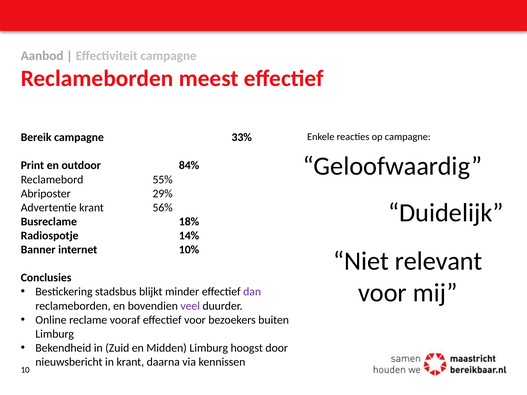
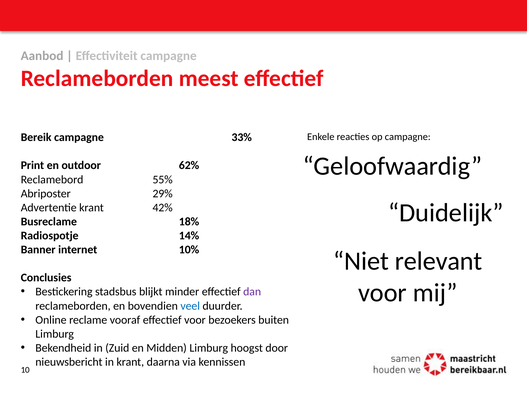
84%: 84% -> 62% (189, 166)
56%: 56% -> 42% (163, 208)
veel colour: purple -> blue (190, 306)
